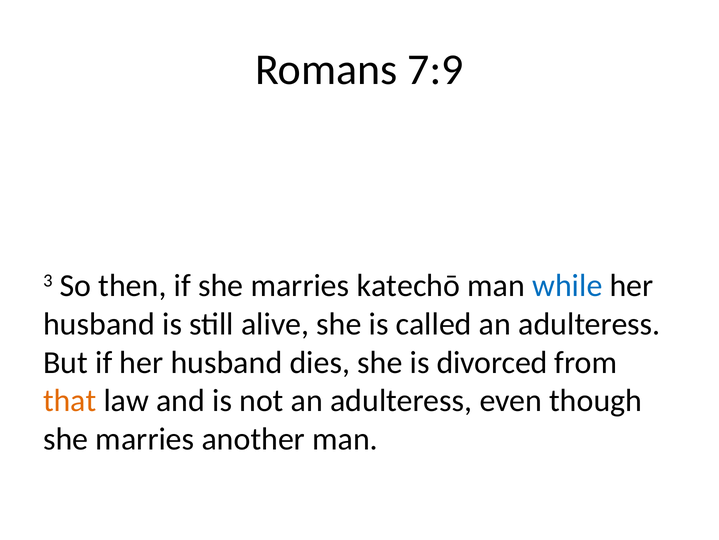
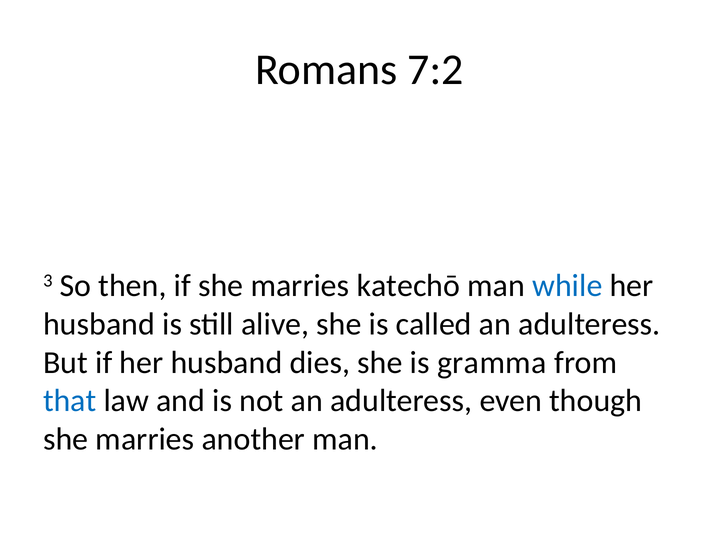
7:9: 7:9 -> 7:2 (435, 70)
divorced: divorced -> gramma (492, 362)
that colour: orange -> blue (70, 400)
